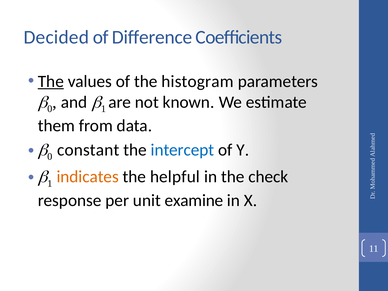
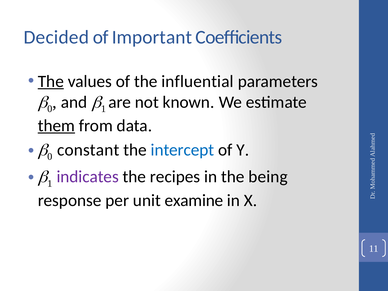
Difference: Difference -> Important (152, 37)
histogram: histogram -> influential (198, 81)
them underline: none -> present (56, 126)
indicates colour: orange -> purple (88, 177)
helpful: helpful -> recipes (175, 177)
check: check -> being (268, 177)
